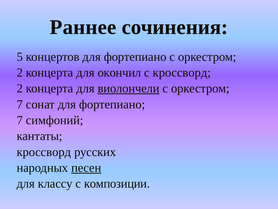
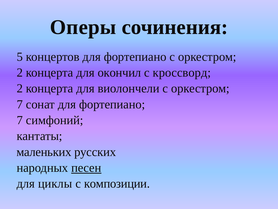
Раннее: Раннее -> Оперы (83, 27)
виолончели underline: present -> none (129, 88)
кроссворд: кроссворд -> маленьких (44, 152)
классу: классу -> циклы (55, 183)
